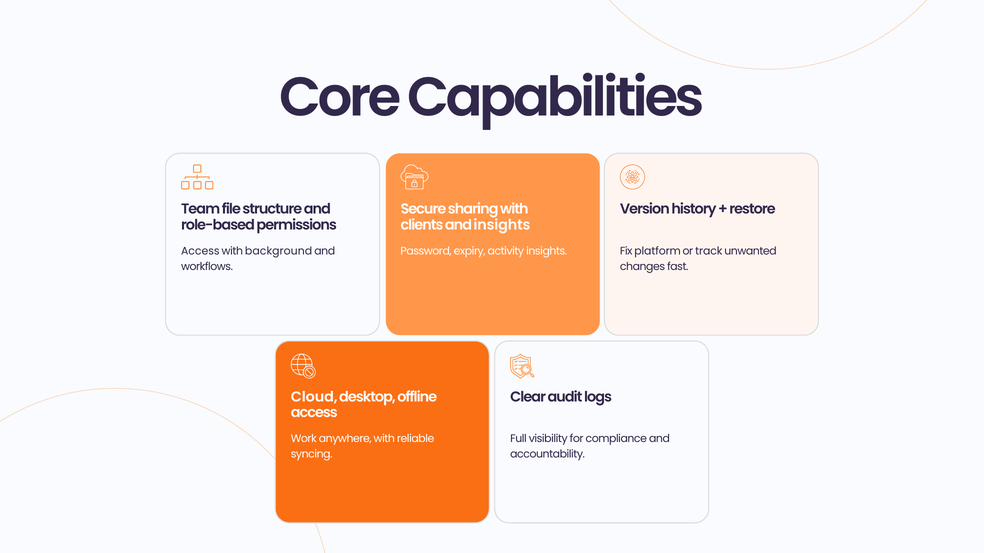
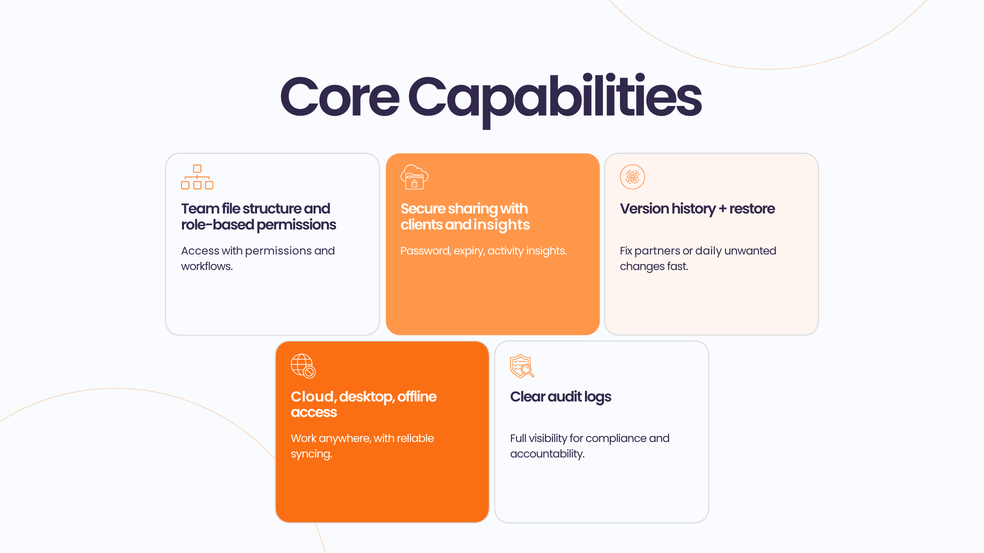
with background: background -> permissions (279, 251)
platform: platform -> partners (658, 251)
track: track -> daily (709, 251)
